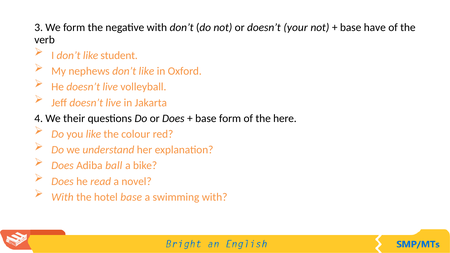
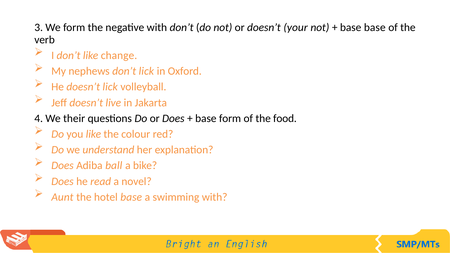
base have: have -> base (375, 28)
student: student -> change (119, 55)
nephews don’t like: like -> lick (146, 71)
He doesn’t live: live -> lick (110, 87)
here: here -> food (285, 118)
With: With -> Aunt (62, 197)
